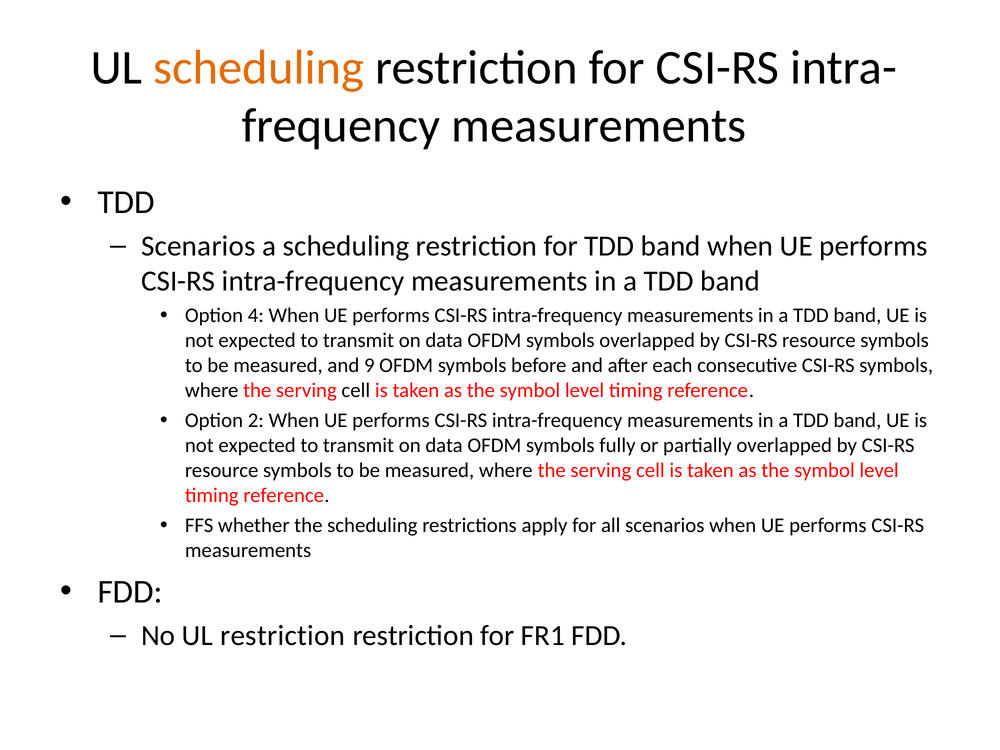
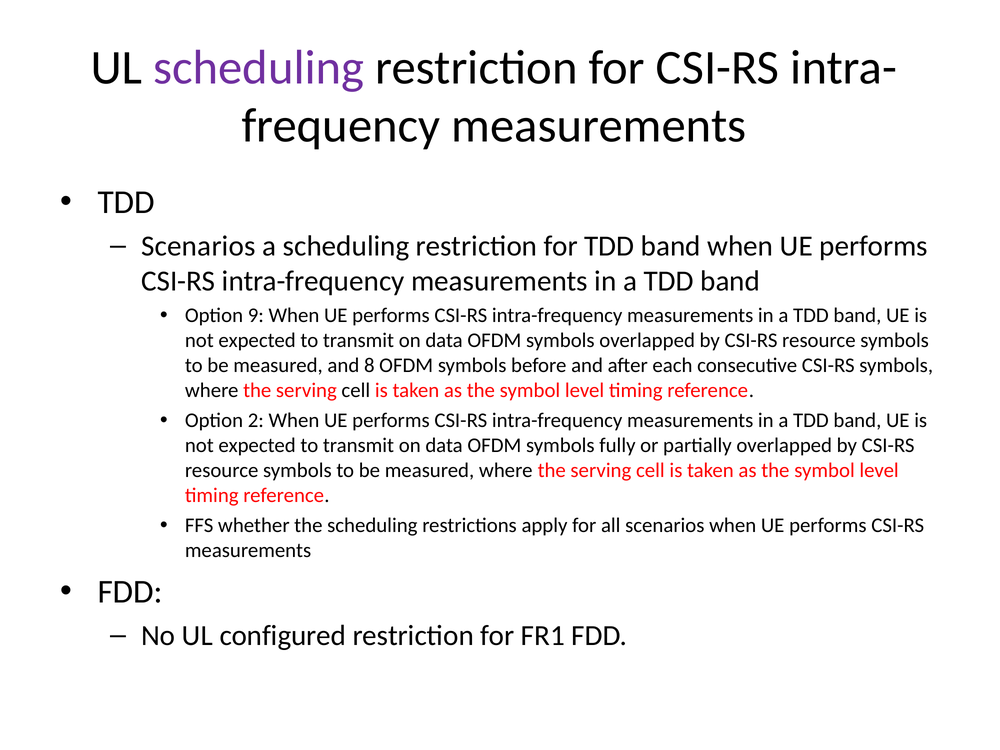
scheduling colour: orange -> purple (259, 68)
4: 4 -> 9 (256, 316)
9: 9 -> 8 (369, 366)
UL restriction: restriction -> configured (283, 636)
